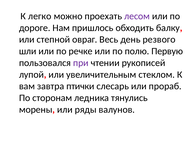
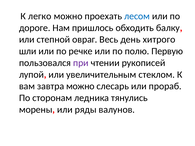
лесом colour: purple -> blue (137, 16)
резвого: резвого -> хитрого (159, 40)
завтра птички: птички -> можно (80, 86)
